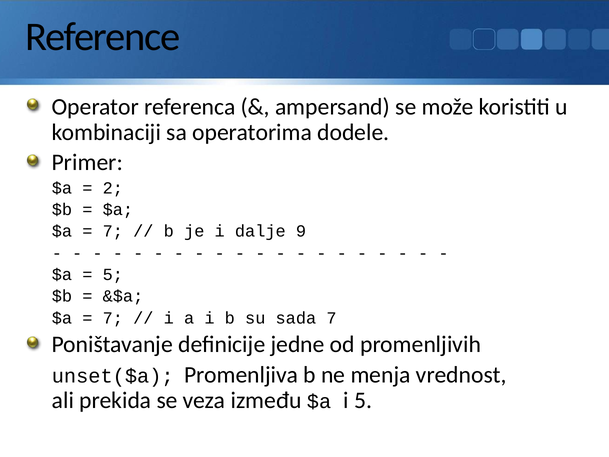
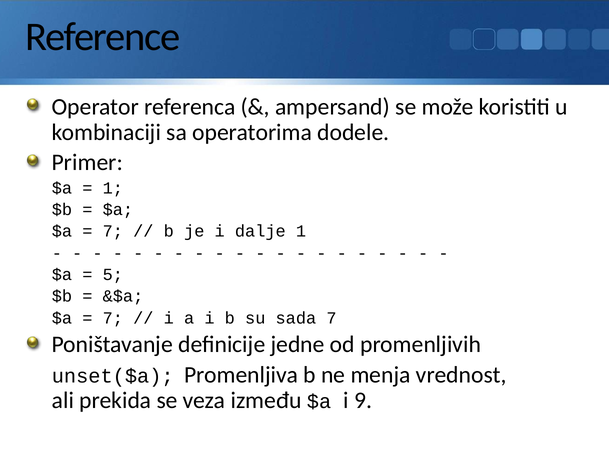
2: 2 -> 1 (113, 188)
dalje 9: 9 -> 1 (301, 231)
i 5: 5 -> 9 (363, 400)
